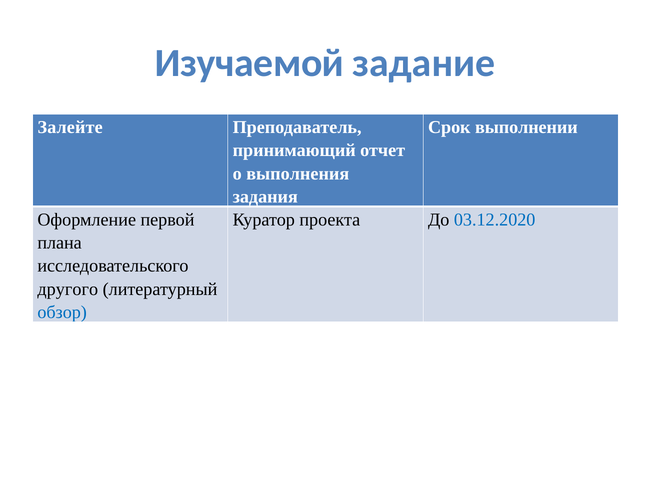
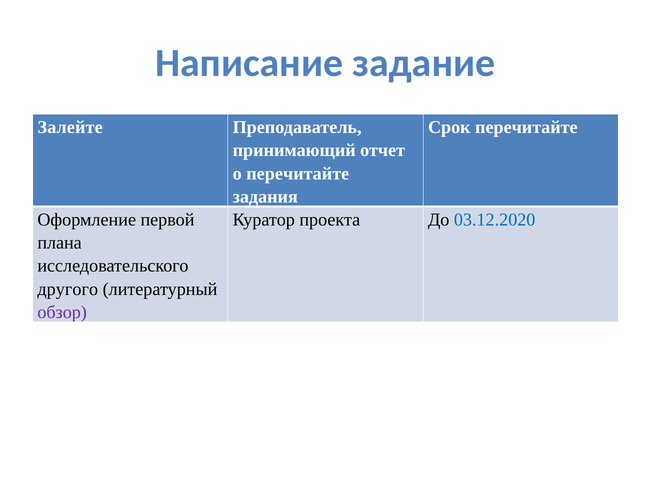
Изучаемой: Изучаемой -> Написание (249, 63)
Срок выполнении: выполнении -> перечитайте (526, 127)
о выполнения: выполнения -> перечитайте (298, 173)
обзор colour: blue -> purple (62, 312)
